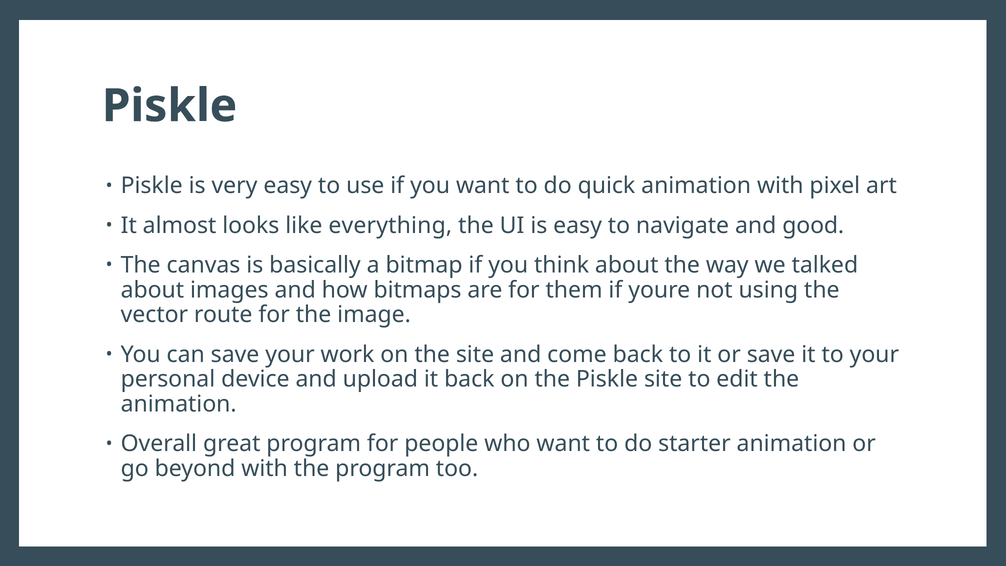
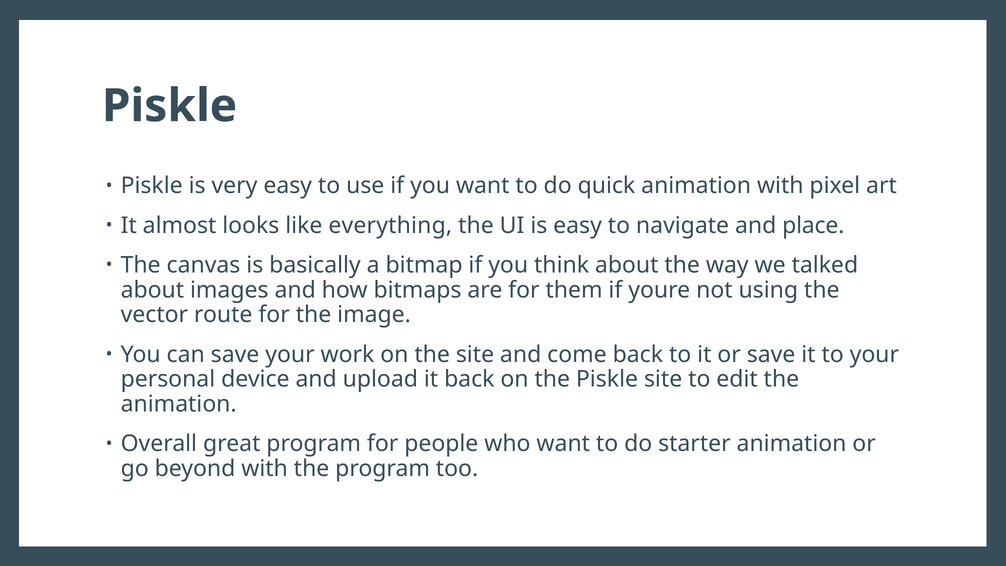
good: good -> place (813, 225)
